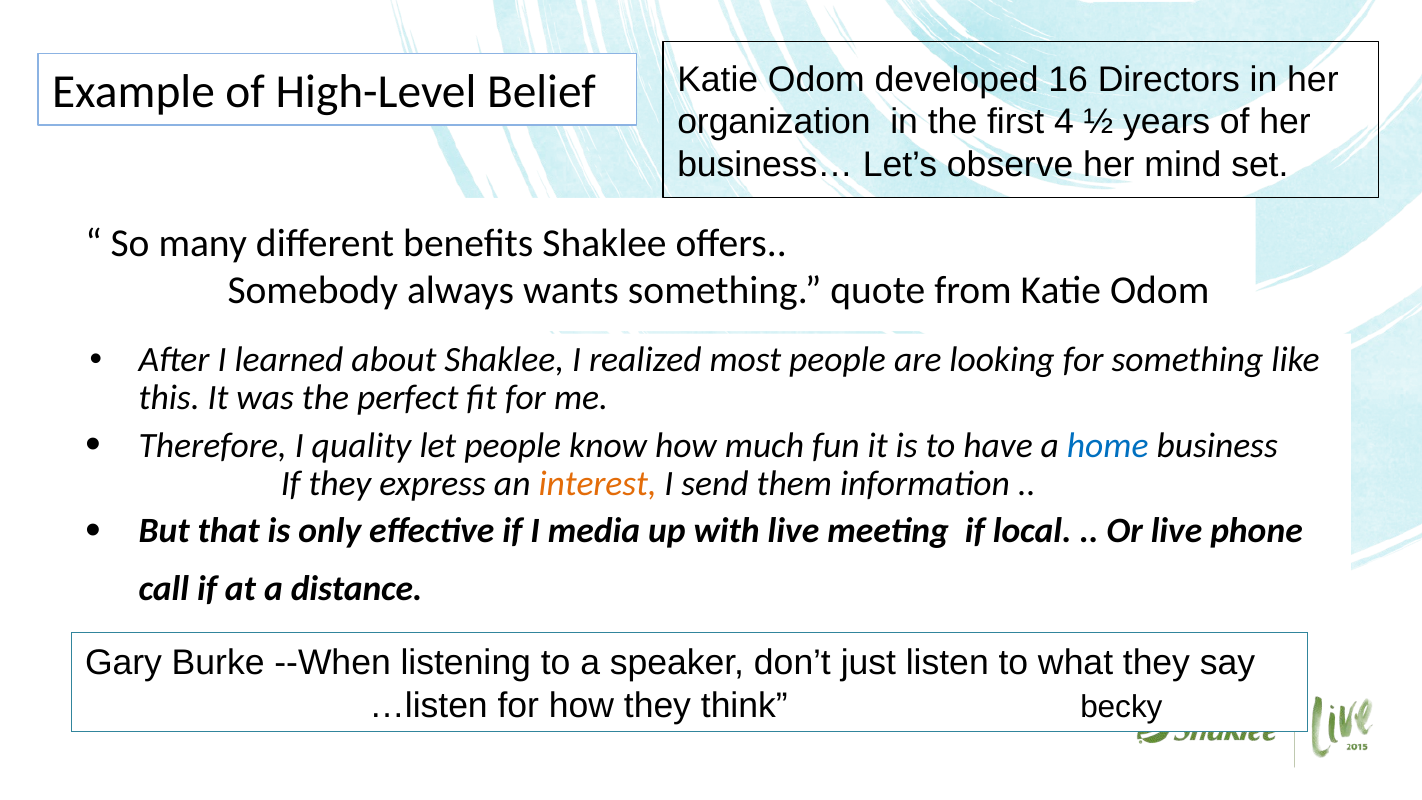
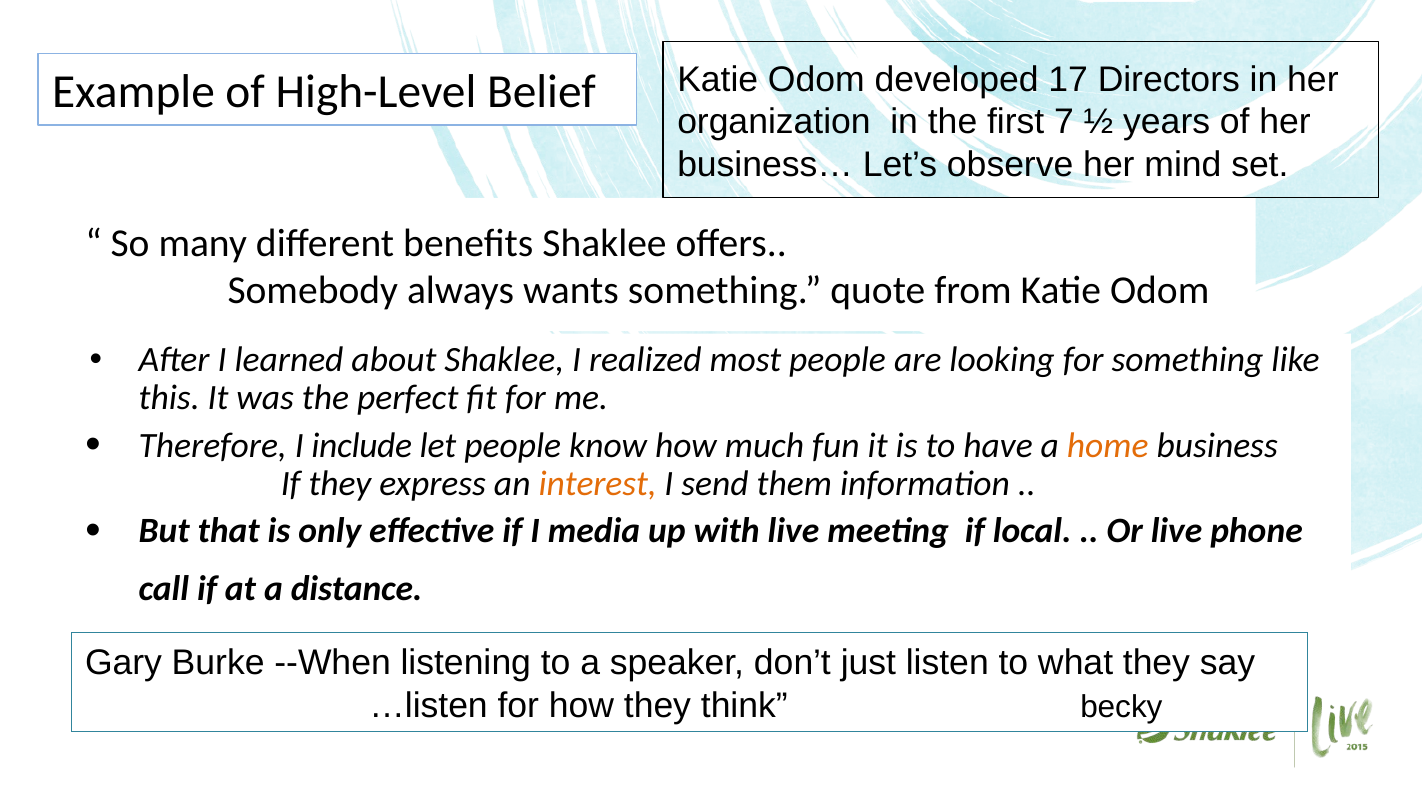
16: 16 -> 17 (1068, 79)
4: 4 -> 7 (1064, 122)
quality: quality -> include (362, 445)
home colour: blue -> orange (1108, 445)
